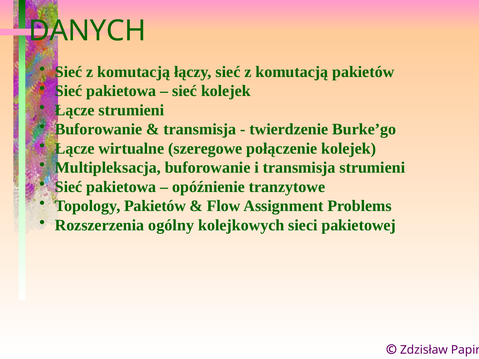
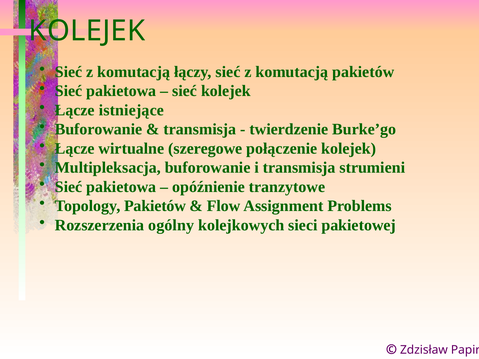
DANYCH: DANYCH -> KOLEJEK (87, 31)
Łącze strumieni: strumieni -> istniejące (131, 110)
